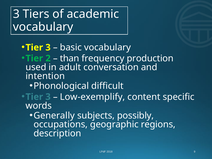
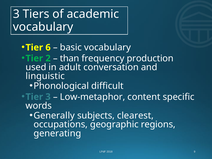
3: 3 -> 6 (48, 47)
intention: intention -> linguistic (45, 76)
Low-exemplify: Low-exemplify -> Low-metaphor (93, 97)
possibly: possibly -> clearest (135, 116)
description: description -> generating (57, 133)
